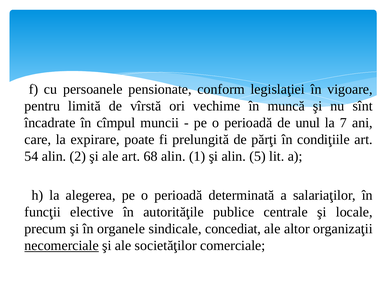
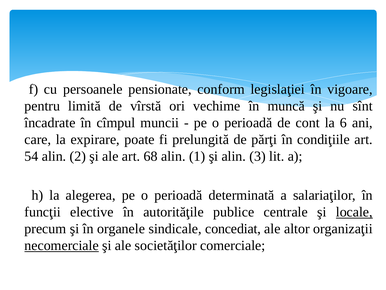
unul: unul -> cont (308, 123)
7: 7 -> 6 (343, 123)
5: 5 -> 3 (258, 156)
locale underline: none -> present (354, 212)
